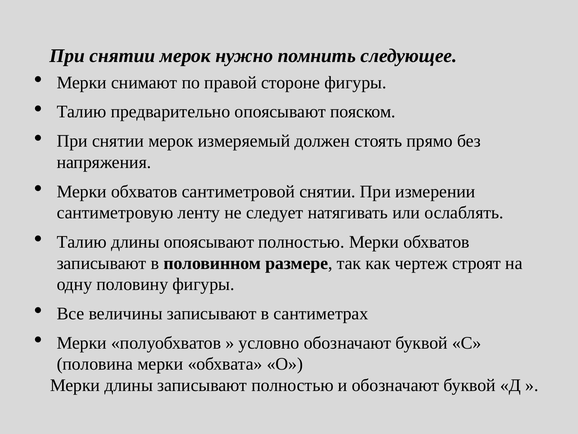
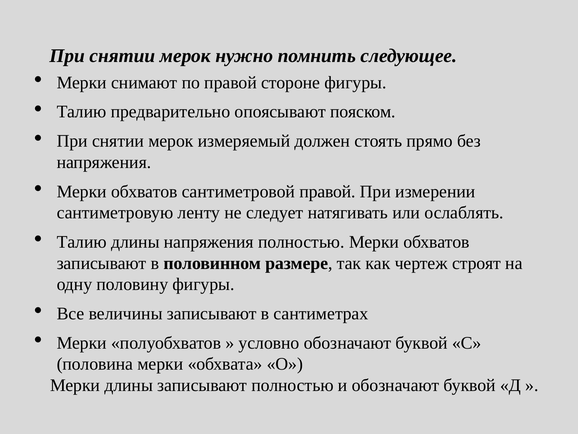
сантиметровой снятии: снятии -> правой (328, 191)
длины опоясывают: опоясывают -> напряжения (209, 242)
